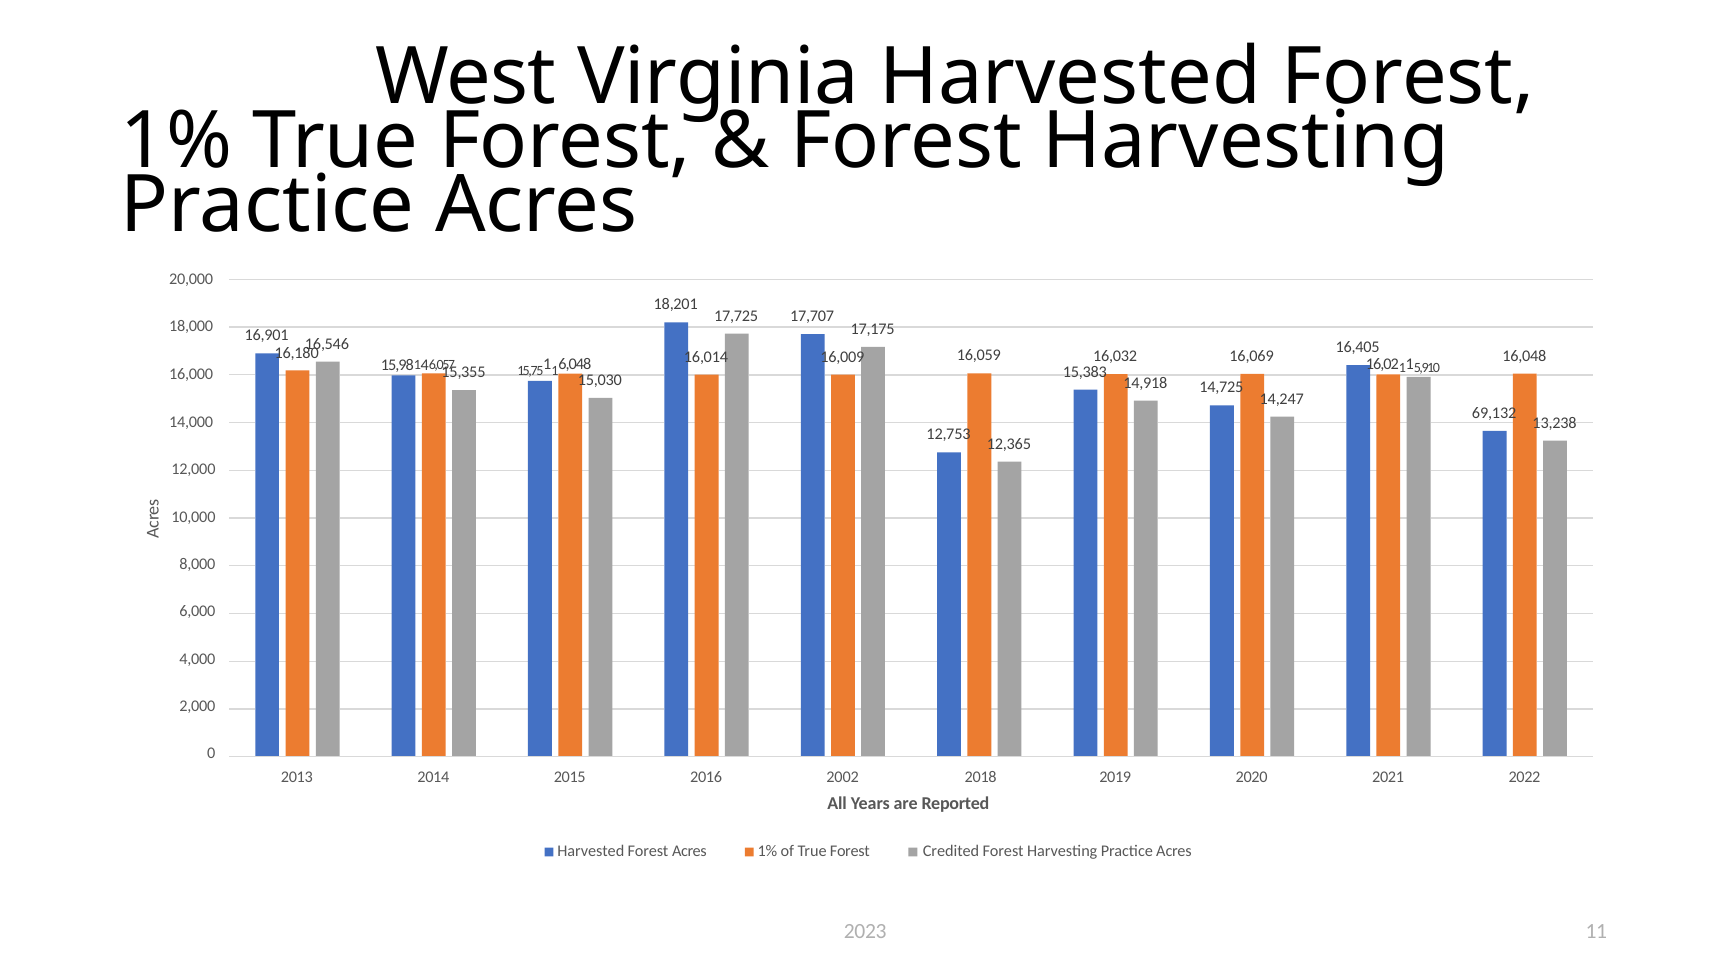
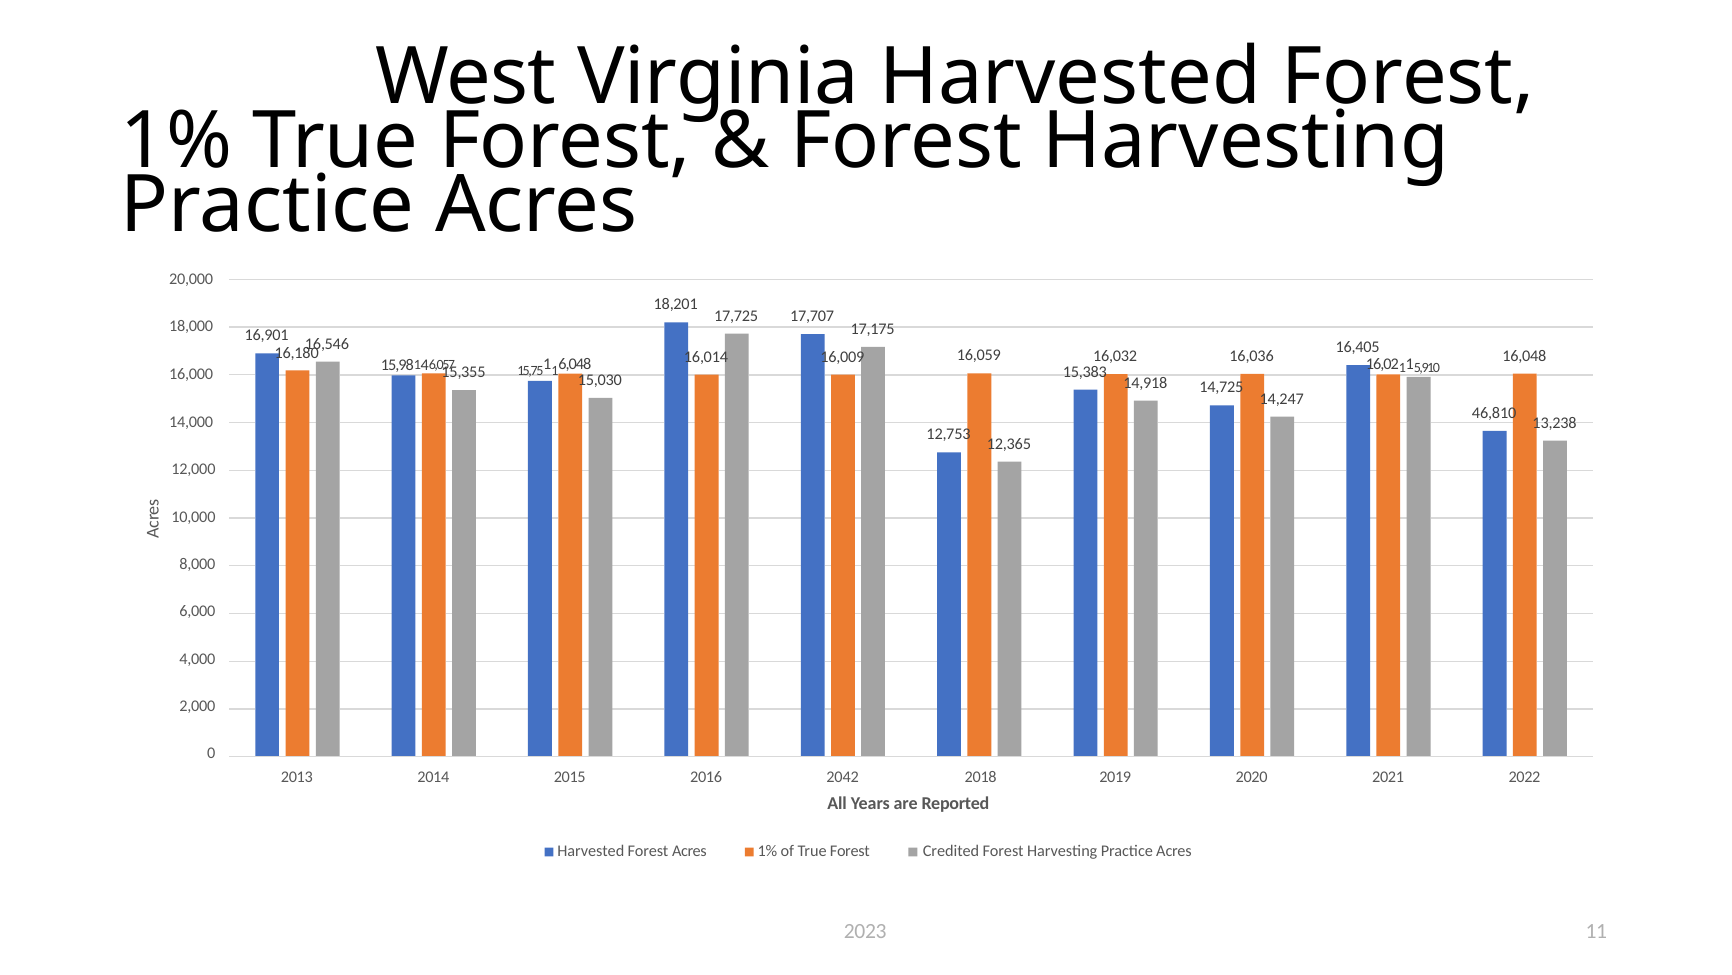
16,069: 16,069 -> 16,036 (1252, 356)
69,132: 69,132 -> 46,810 (1494, 413)
2002: 2002 -> 2042 (843, 777)
